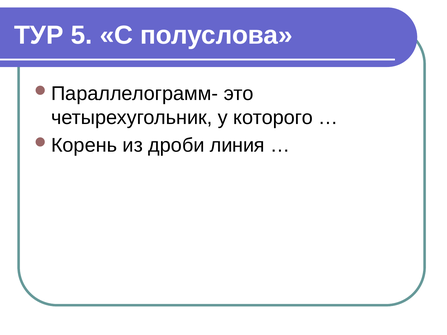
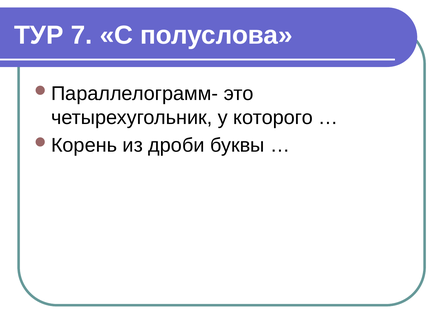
5: 5 -> 7 (82, 35)
линия: линия -> буквы (237, 145)
